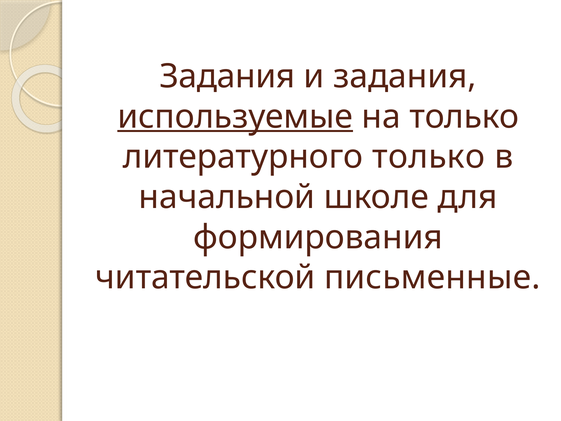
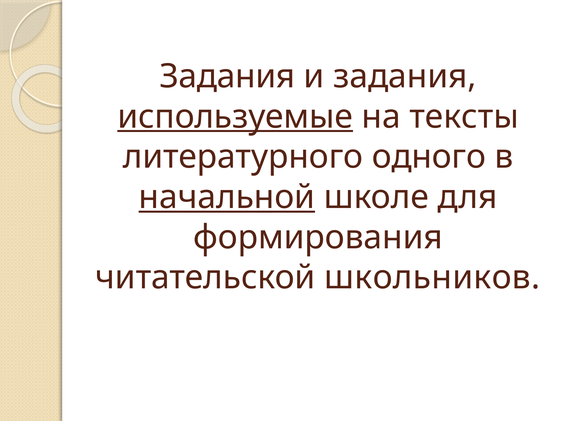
на только: только -> тексты (464, 117)
литературного только: только -> одного (429, 157)
начальной underline: none -> present (227, 197)
письменные: письменные -> школьников (432, 277)
